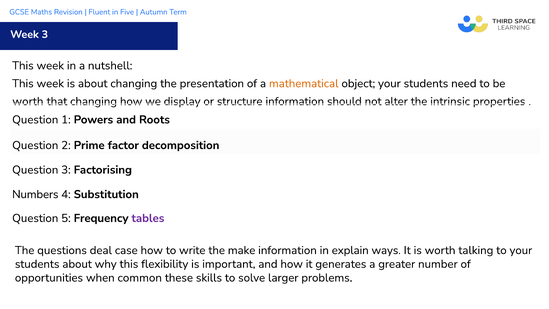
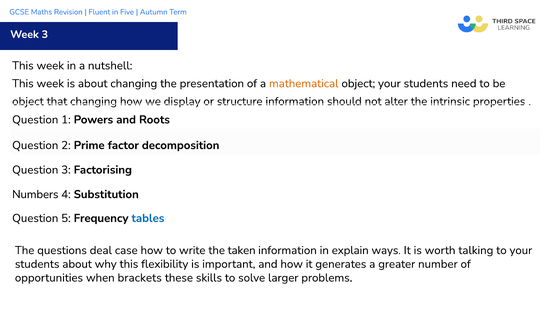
worth: worth -> object (28, 101)
tables colour: purple -> blue (148, 218)
make: make -> taken (242, 250)
common: common -> brackets (140, 278)
